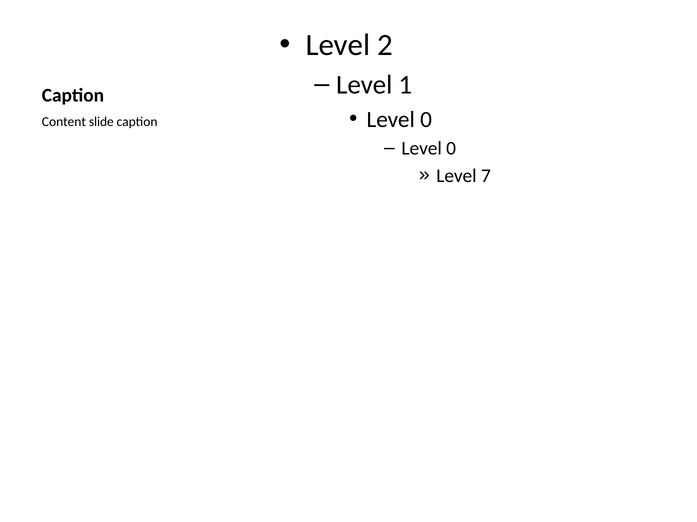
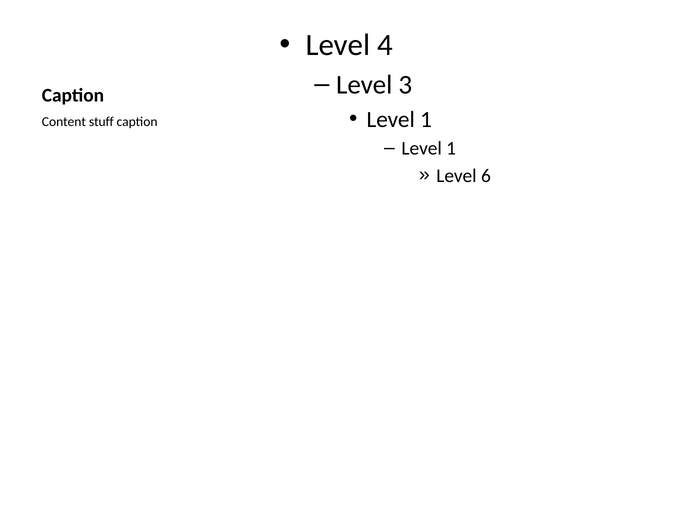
2: 2 -> 4 (385, 45)
1: 1 -> 3 (405, 85)
0: 0 -> 1 (426, 120)
slide: slide -> stuff (101, 122)
0: 0 -> 1 (451, 149)
7: 7 -> 6 (486, 176)
